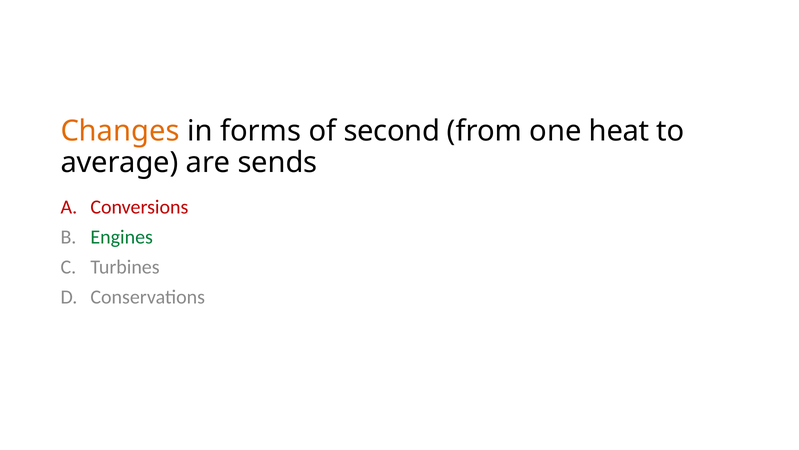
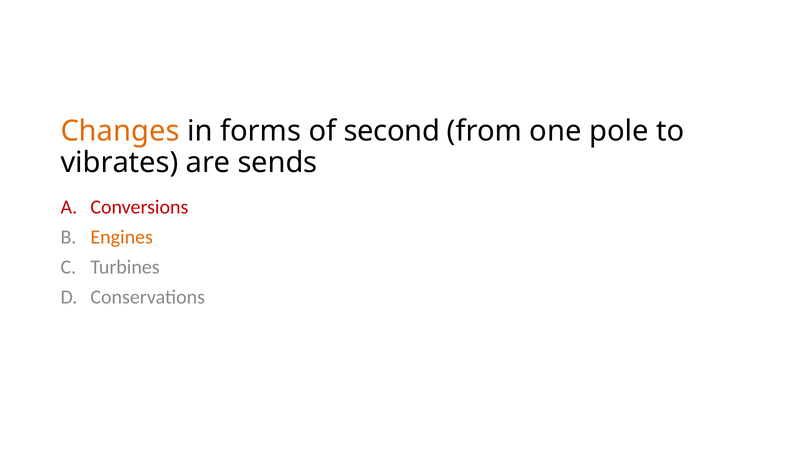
heat: heat -> pole (619, 131)
average: average -> vibrates (119, 163)
Engines colour: green -> orange (122, 237)
